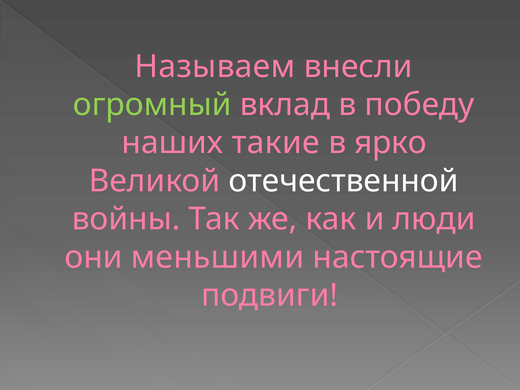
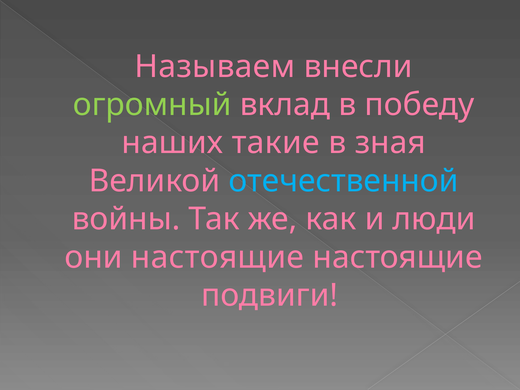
ярко: ярко -> зная (390, 143)
отечественной colour: white -> light blue (343, 181)
они меньшими: меньшими -> настоящие (217, 257)
